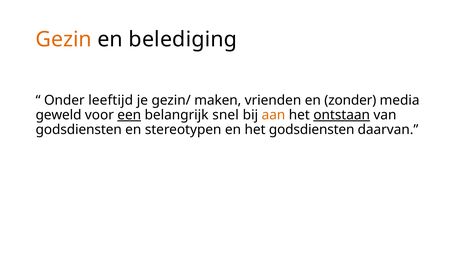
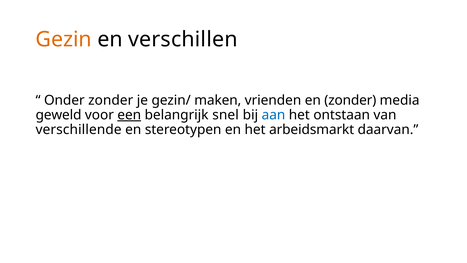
belediging: belediging -> verschillen (183, 39)
Onder leeftijd: leeftijd -> zonder (111, 100)
aan colour: orange -> blue (273, 115)
ontstaan underline: present -> none (342, 115)
godsdiensten: godsdiensten -> verschillende (79, 130)
het godsdiensten: godsdiensten -> arbeidsmarkt (312, 130)
